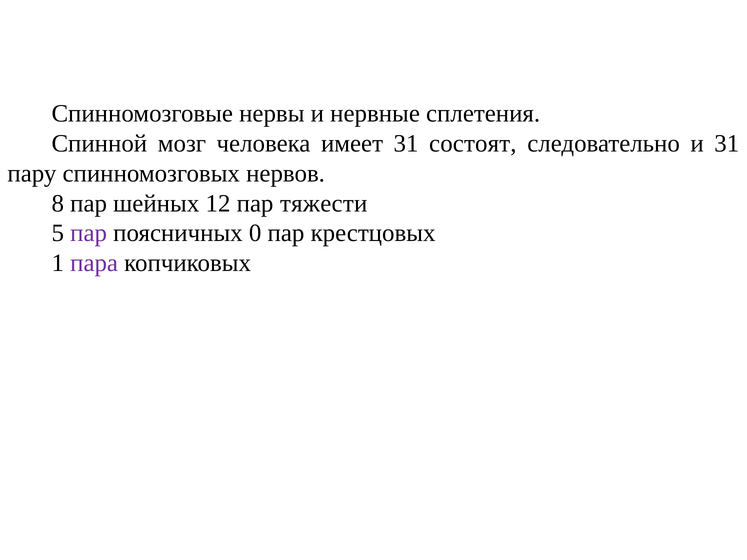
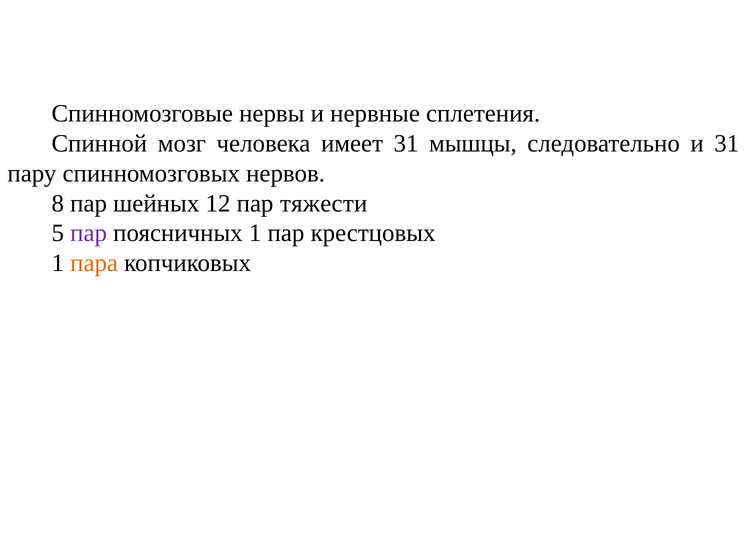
состоят: состоят -> мышцы (473, 144)
поясничных 0: 0 -> 1 (255, 233)
пара colour: purple -> orange (94, 263)
